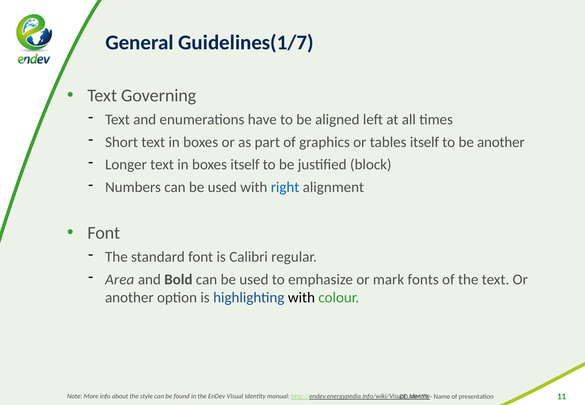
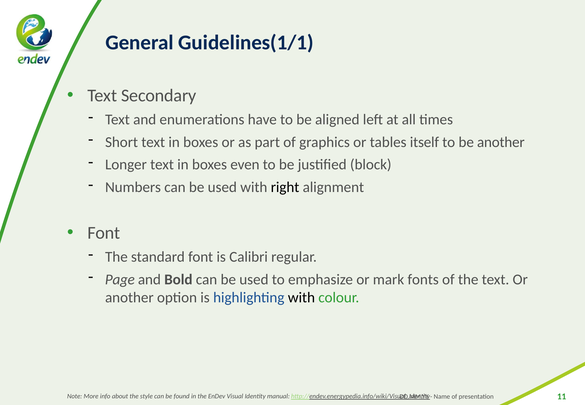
Guidelines(1/7: Guidelines(1/7 -> Guidelines(1/1 (246, 42)
Governing: Governing -> Secondary (159, 96)
boxes itself: itself -> even (245, 165)
right colour: blue -> black (285, 187)
Area: Area -> Page (120, 279)
